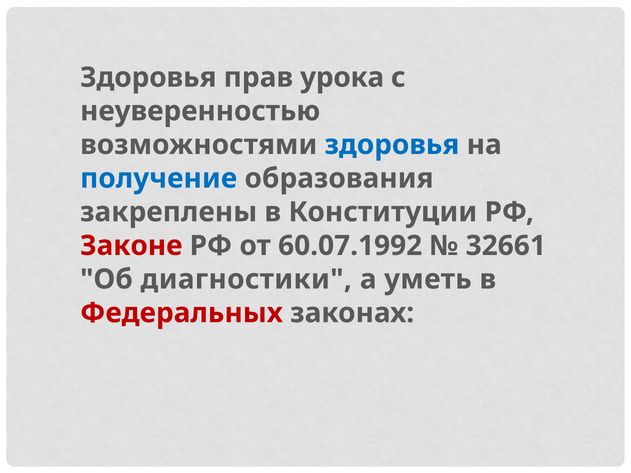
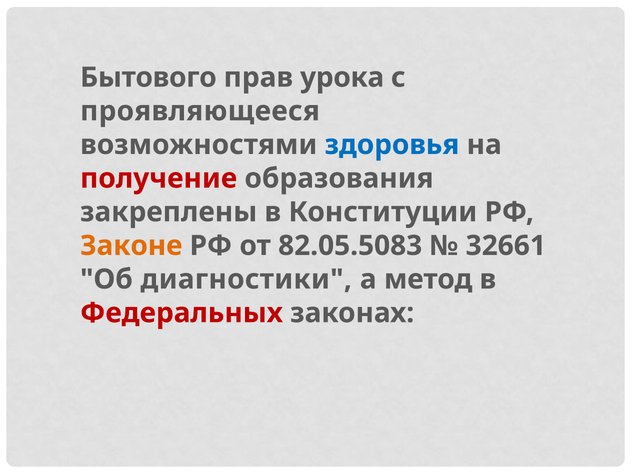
Здоровья: Здоровья -> Бытового (148, 77)
неуверенностью: неуверенностью -> проявляющееся (200, 111)
получение colour: blue -> red (159, 178)
Законе colour: red -> orange (131, 246)
60.07.1992: 60.07.1992 -> 82.05.5083 (350, 246)
уметь: уметь -> метод (428, 279)
